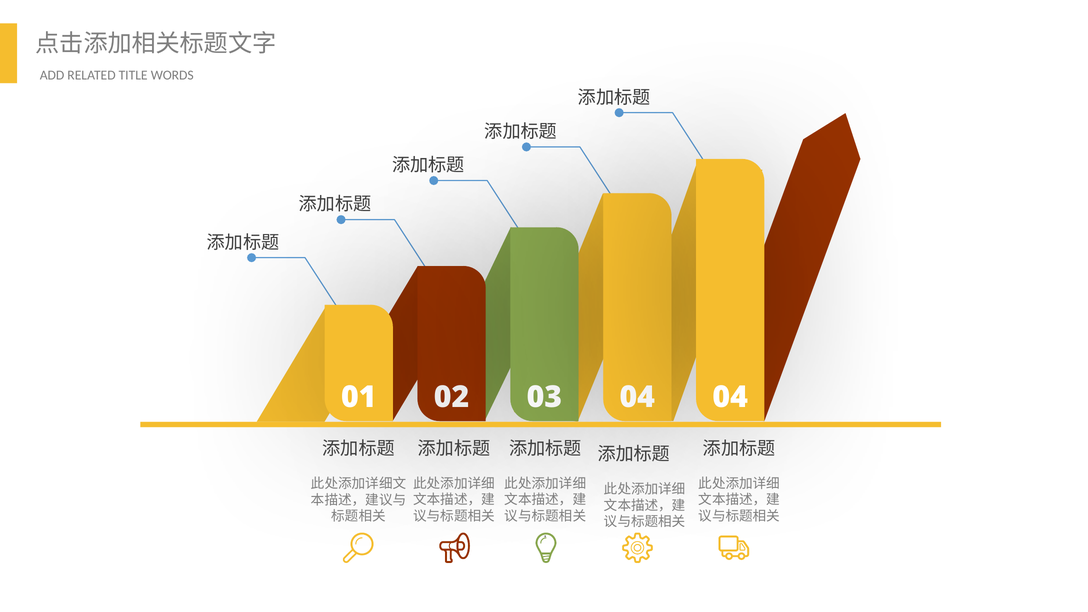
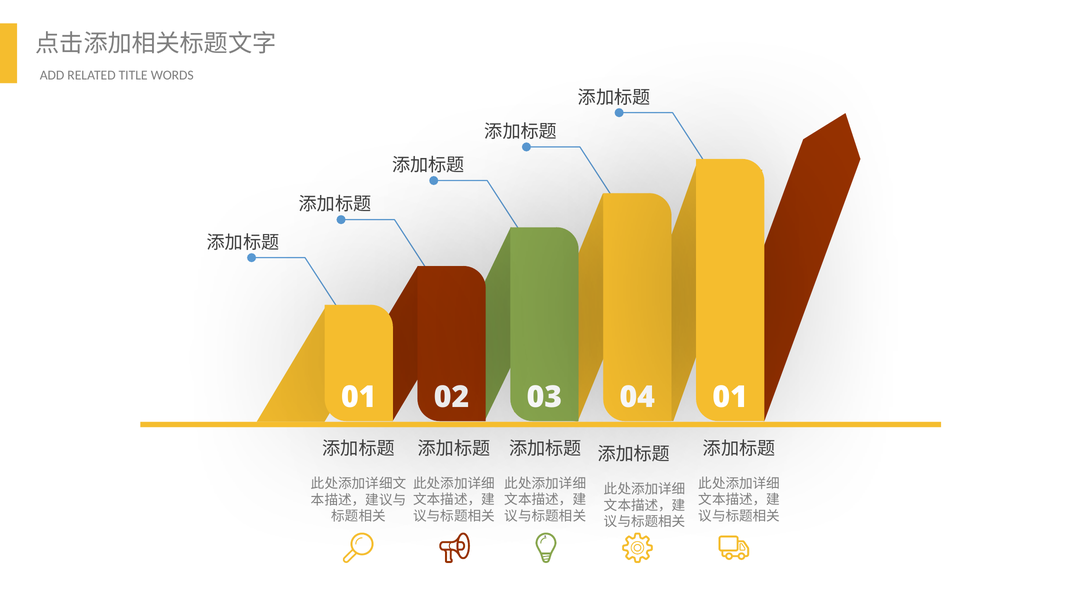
04: 04 -> 01 (730, 397)
